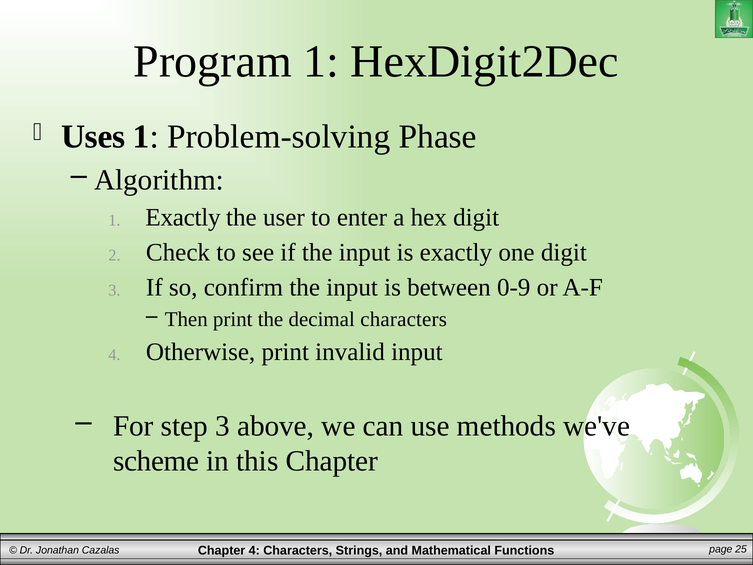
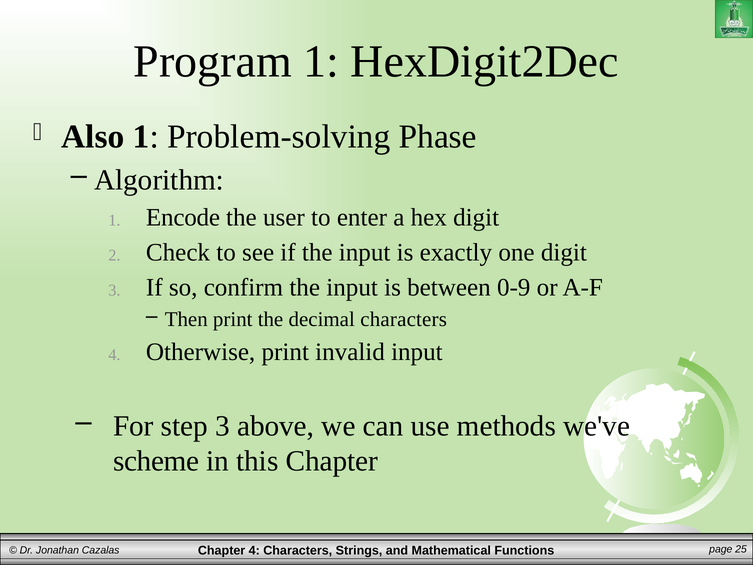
Uses: Uses -> Also (93, 137)
1 Exactly: Exactly -> Encode (183, 217)
